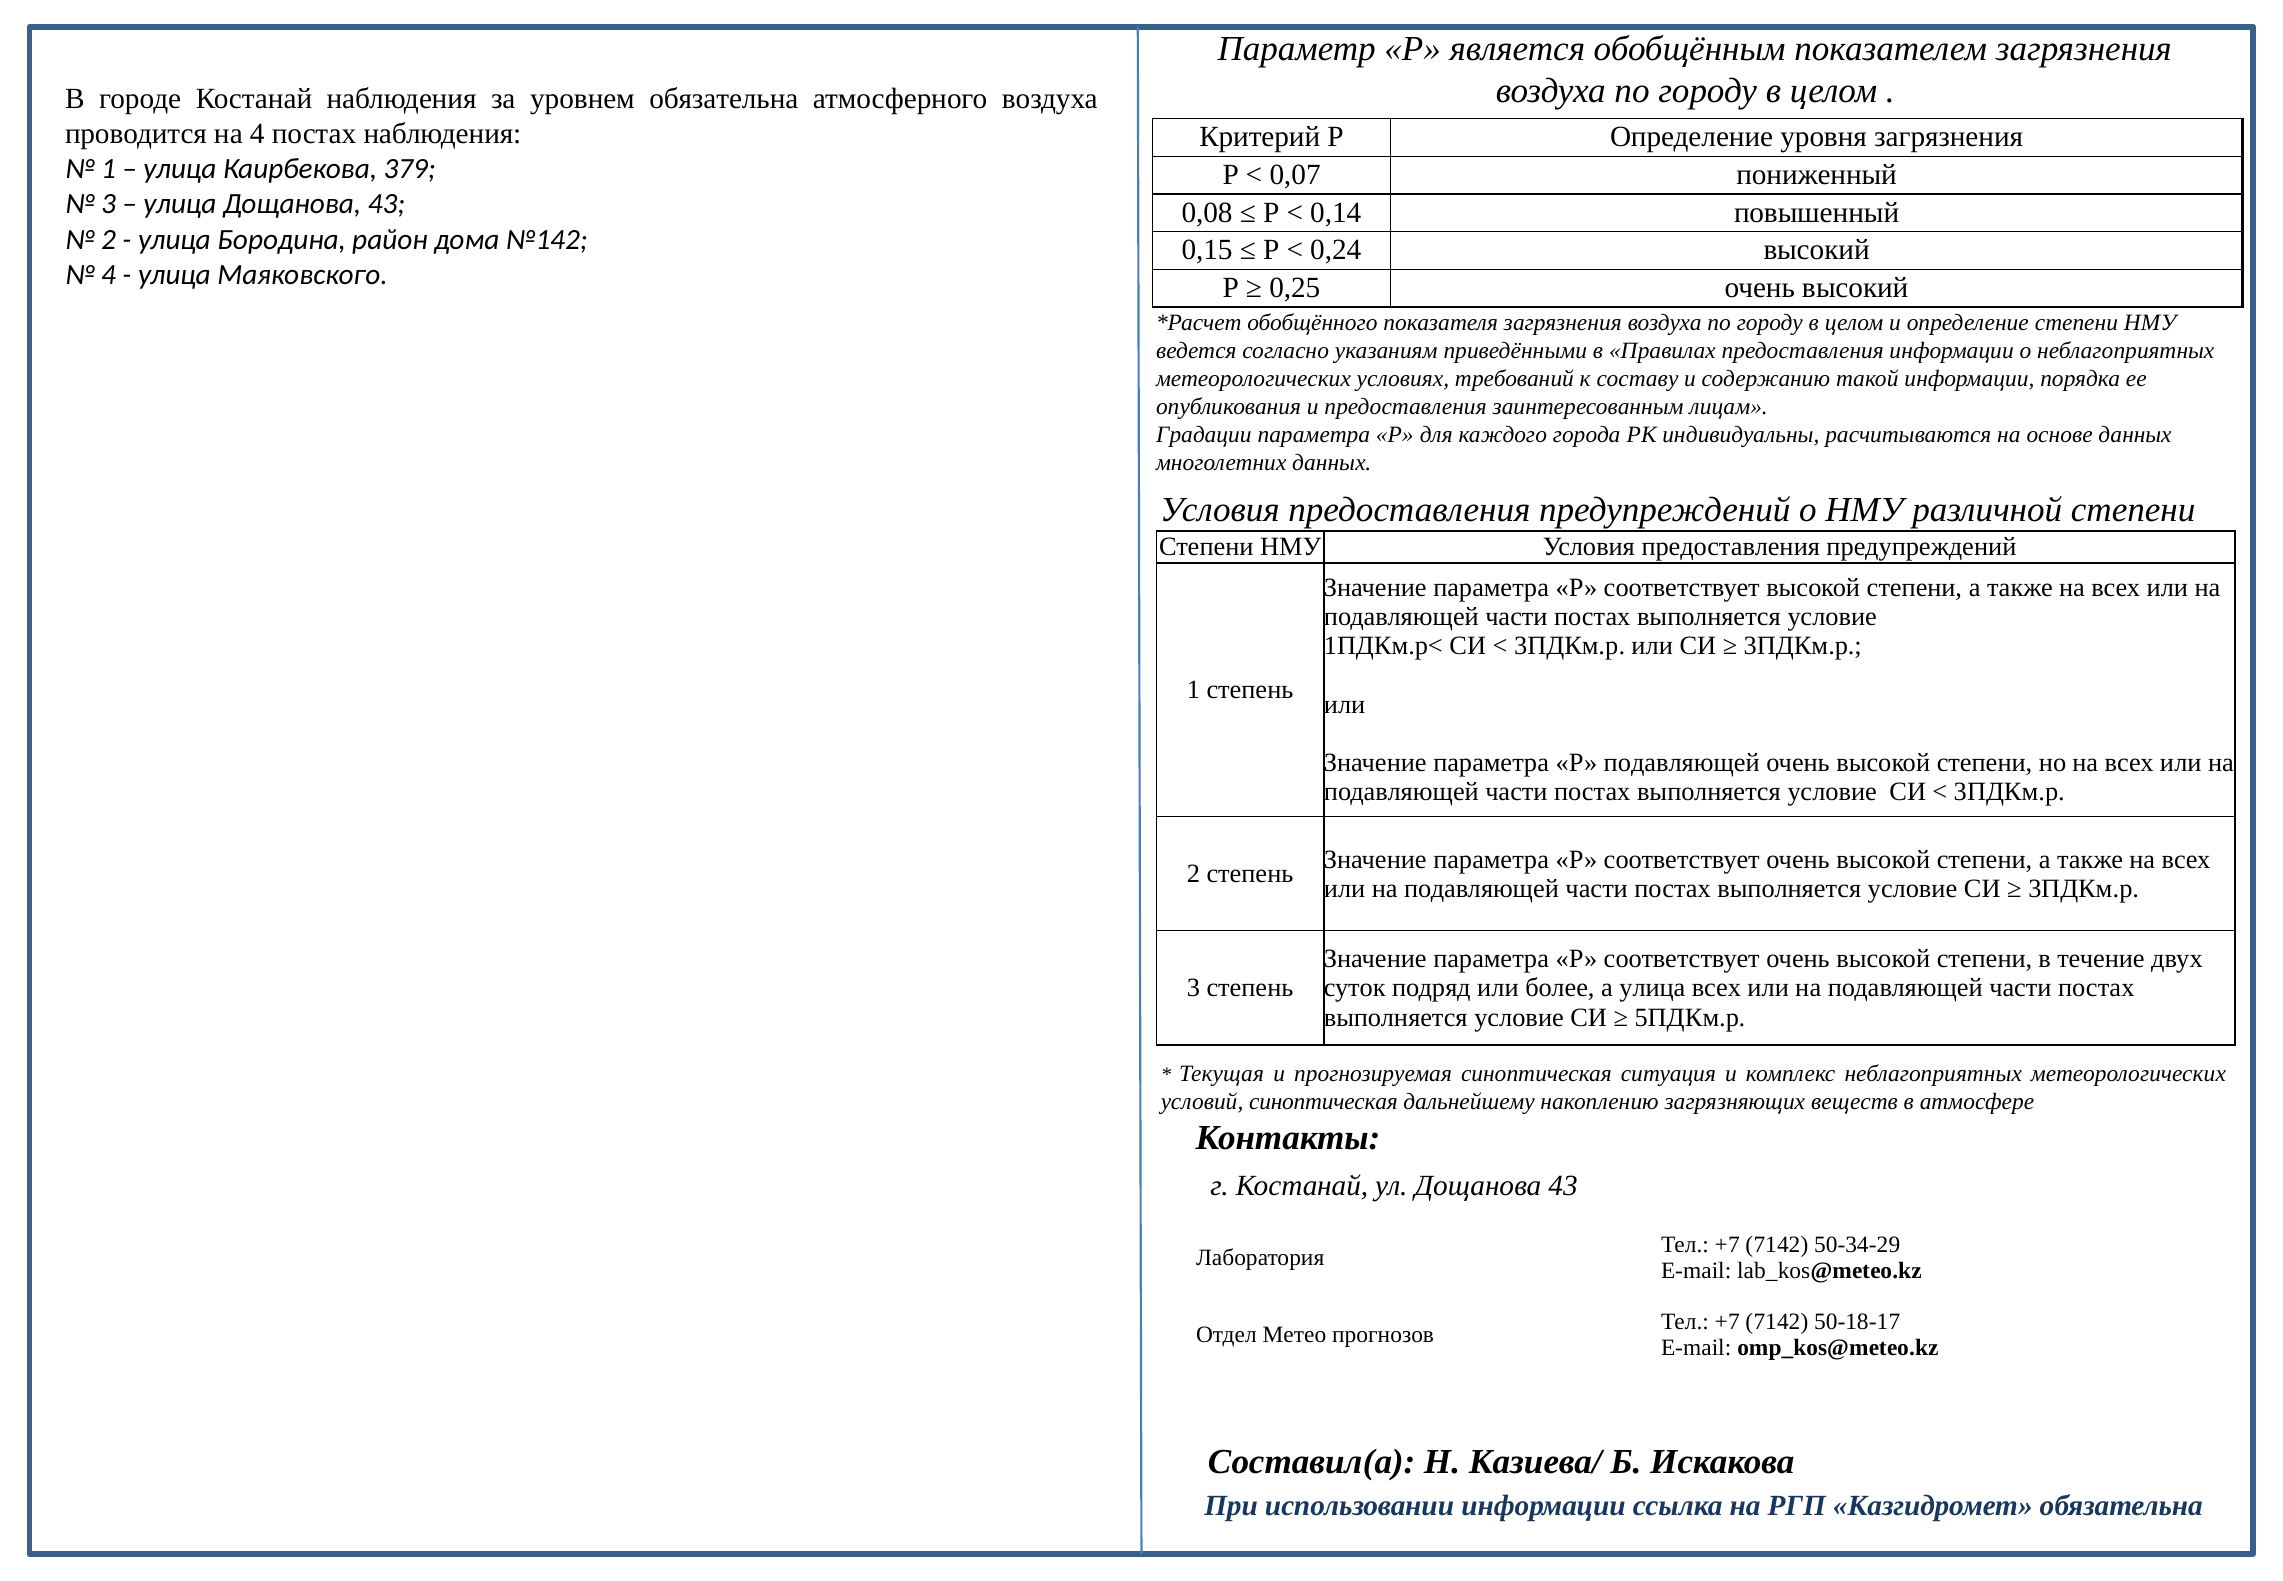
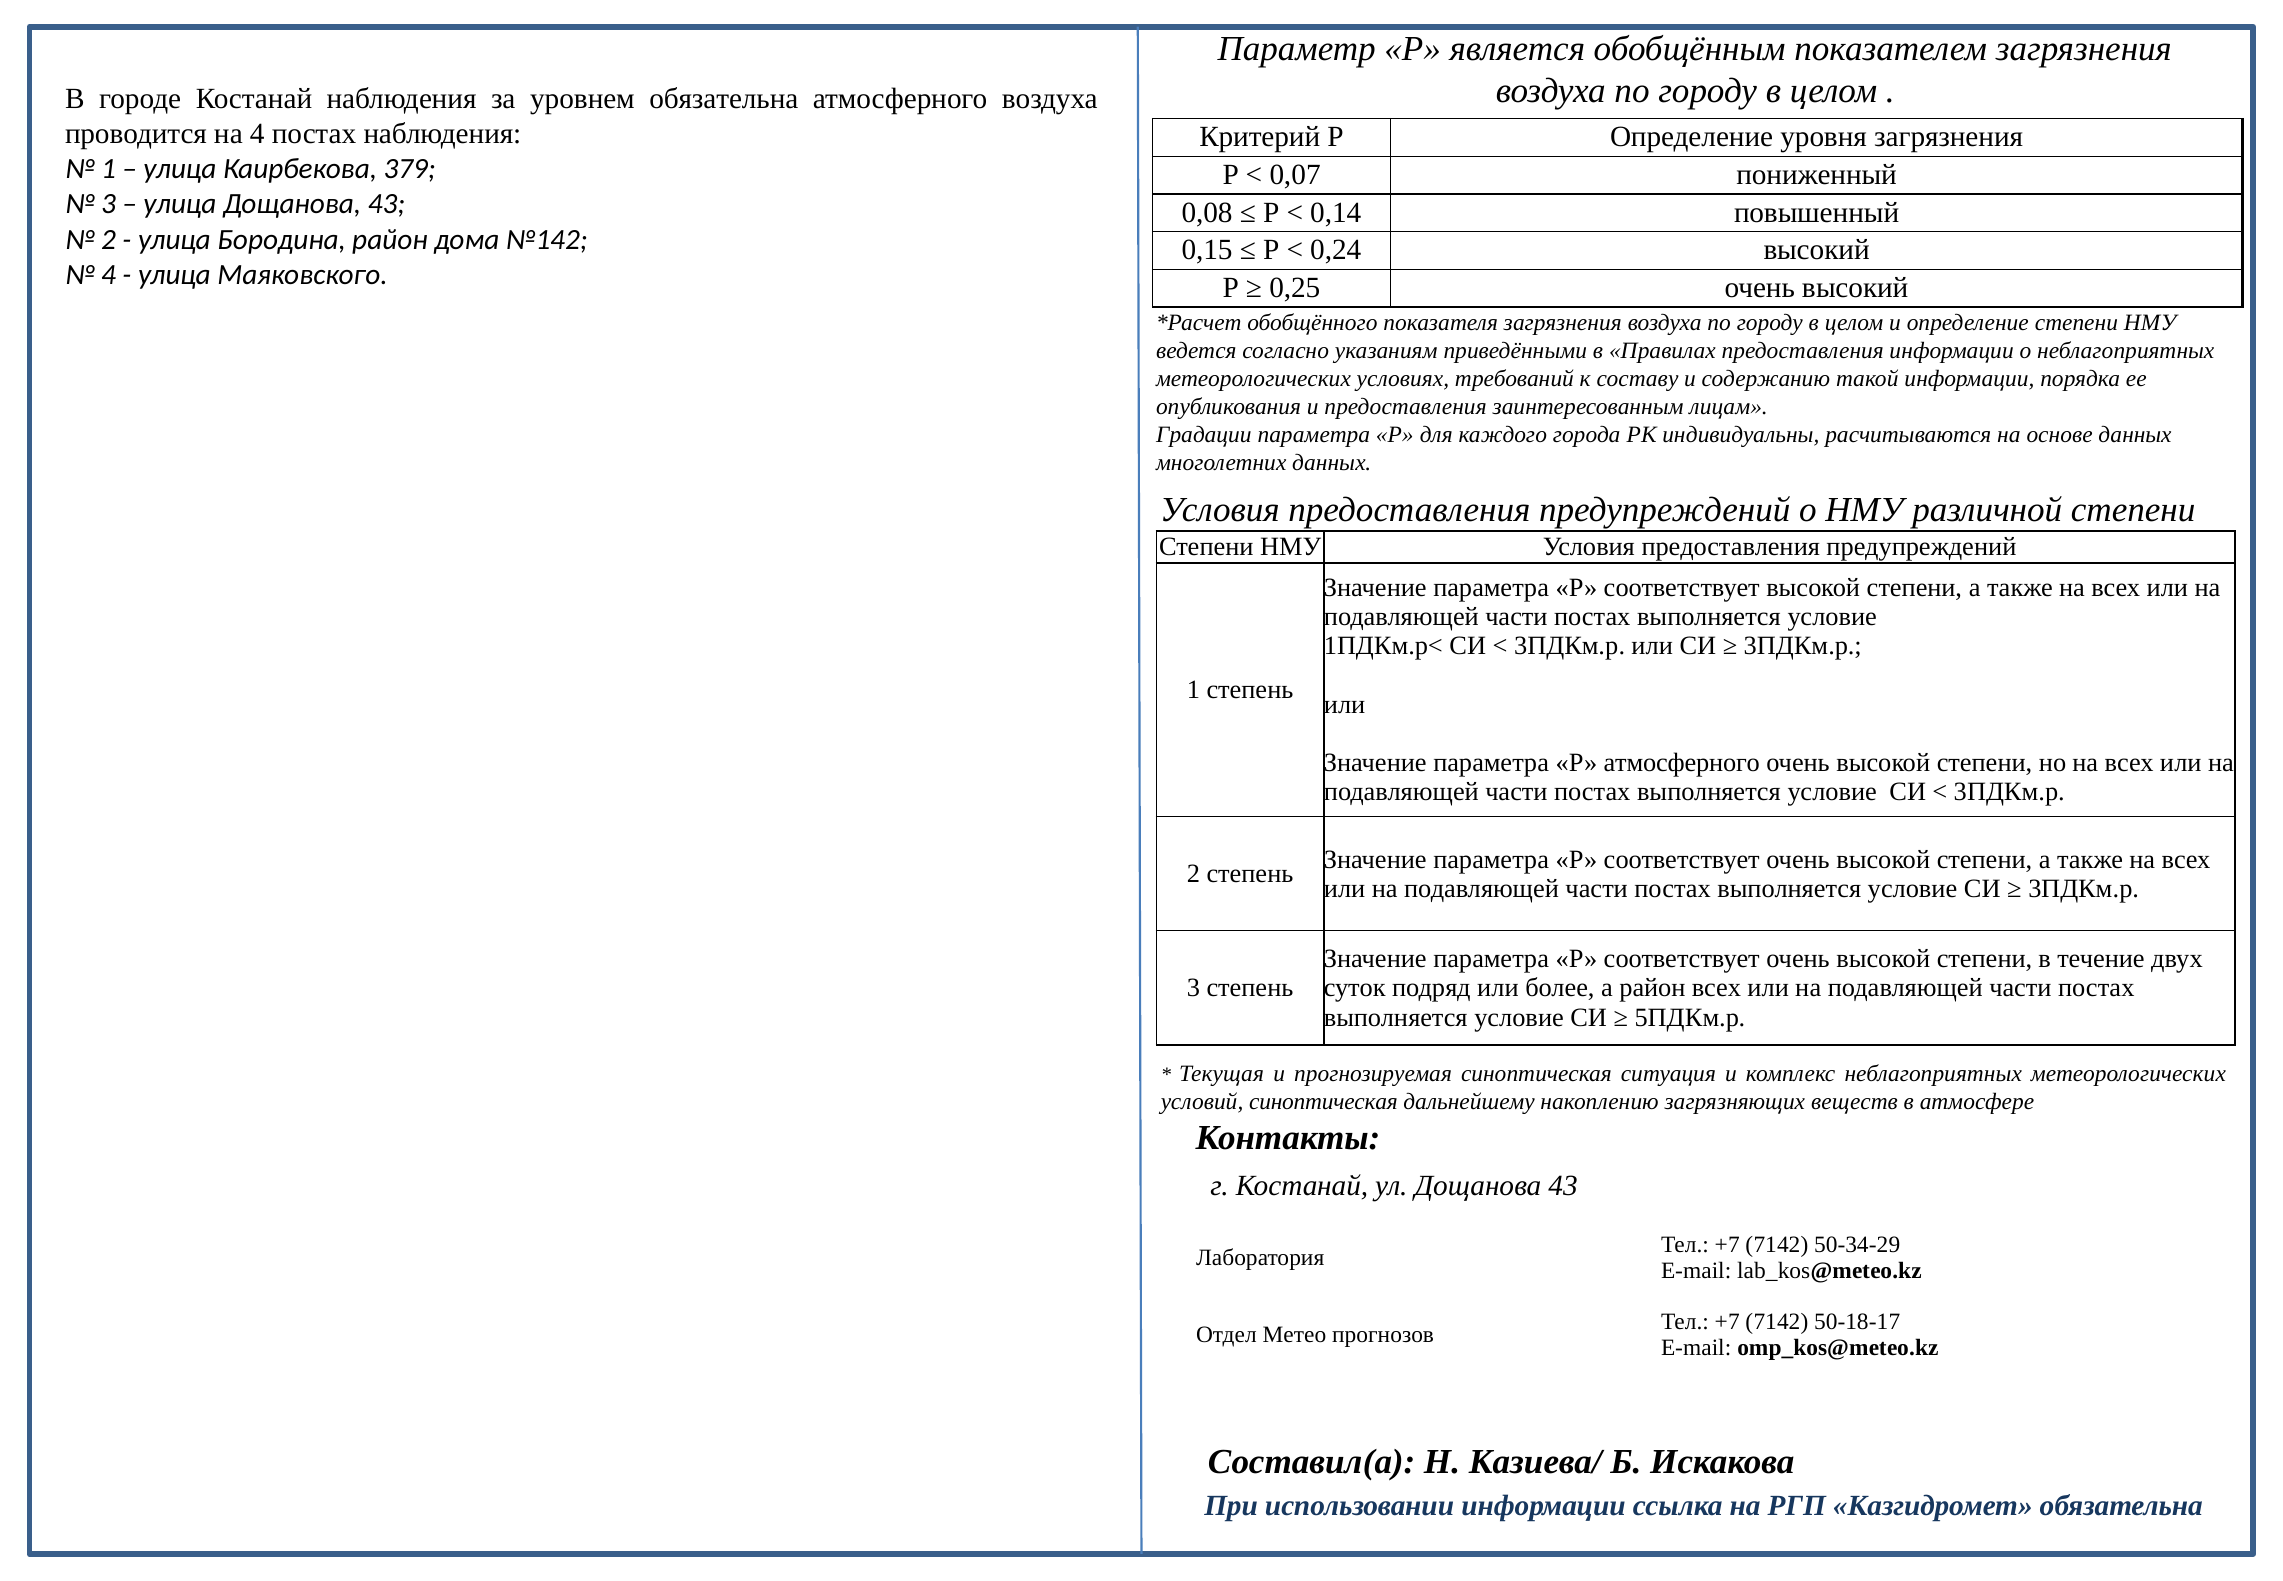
Р подавляющей: подавляющей -> атмосферного (1682, 763)
а улица: улица -> район (1652, 988)
